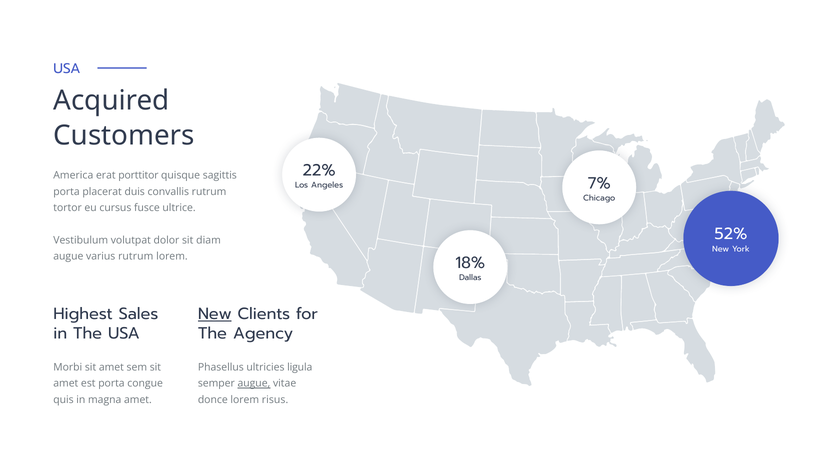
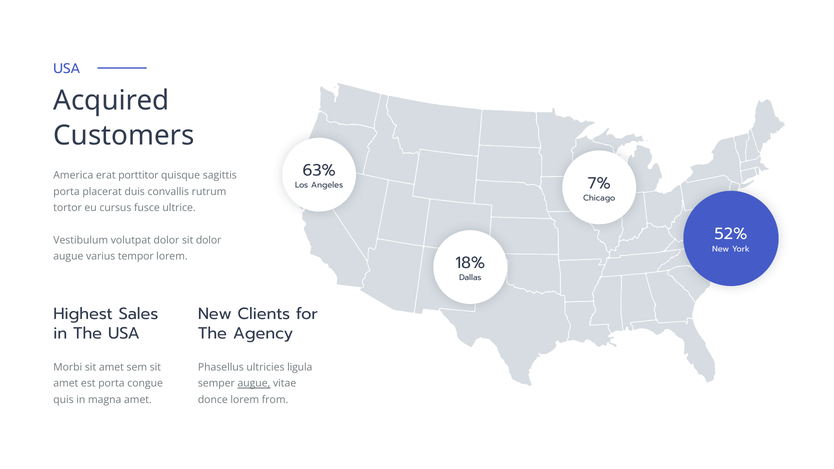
22%: 22% -> 63% (319, 170)
sit diam: diam -> dolor (209, 240)
varius rutrum: rutrum -> tempor (136, 257)
New underline: present -> none (215, 314)
risus: risus -> from (275, 400)
